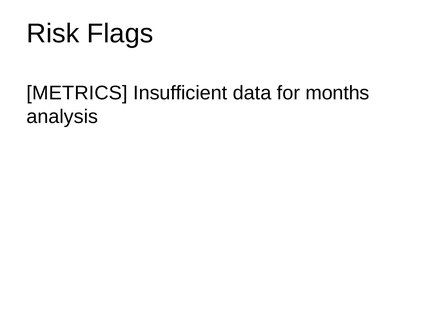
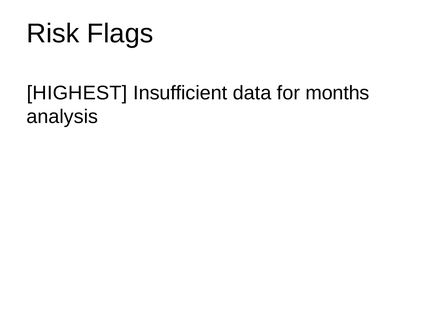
METRICS: METRICS -> HIGHEST (77, 93)
